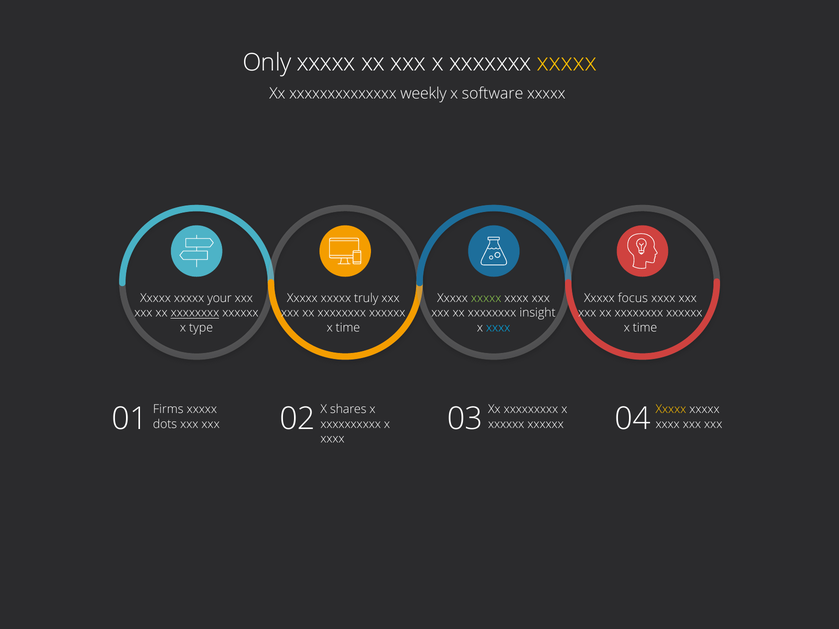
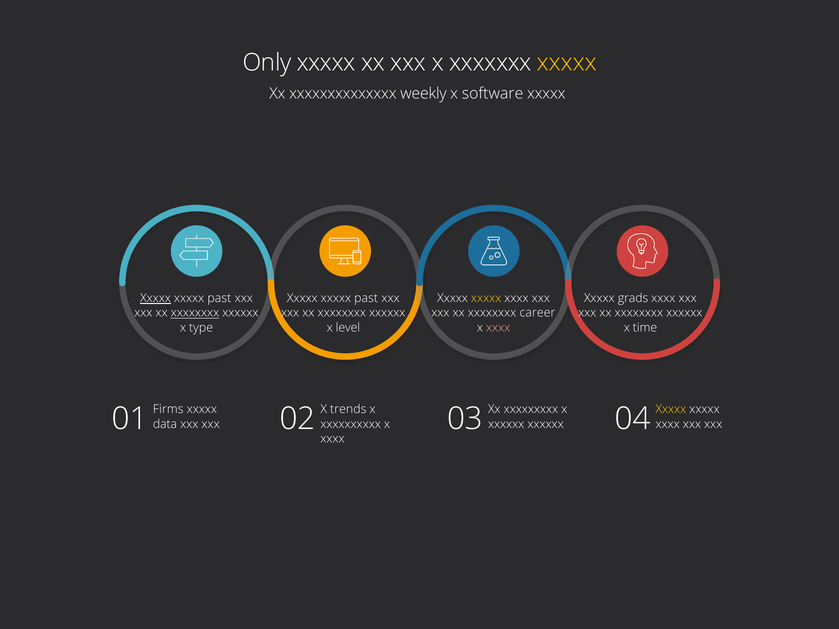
Xxxxx underline: none -> present (156, 298)
your: your -> past (219, 298)
truly: truly -> past (366, 298)
xxxxx colour: light green -> yellow (486, 298)
focus: focus -> grads (633, 298)
insight: insight -> career (537, 313)
time: time -> level (348, 328)
xxxx colour: light blue -> pink (498, 328)
shares: shares -> trends (348, 410)
dots: dots -> data (165, 424)
